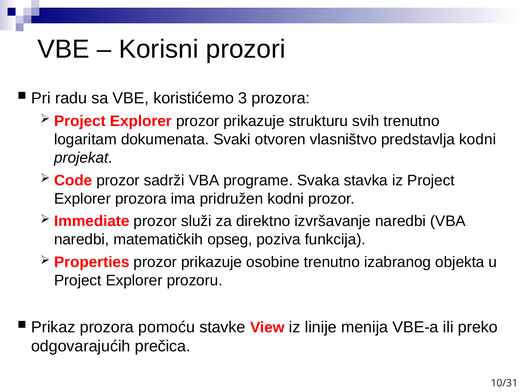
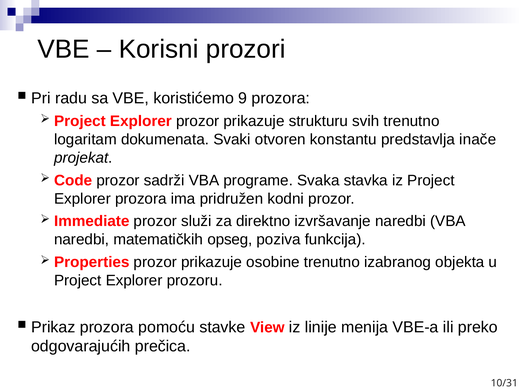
3: 3 -> 9 (243, 98)
vlasništvo: vlasništvo -> konstantu (343, 139)
predstavlja kodni: kodni -> inače (478, 139)
